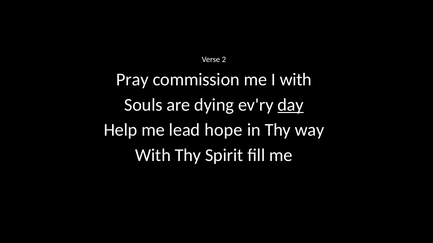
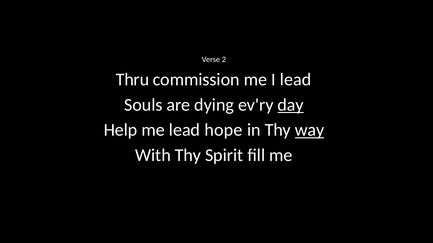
Pray: Pray -> Thru (132, 80)
I with: with -> lead (296, 80)
way underline: none -> present (310, 130)
